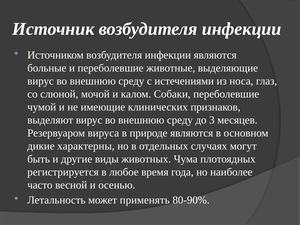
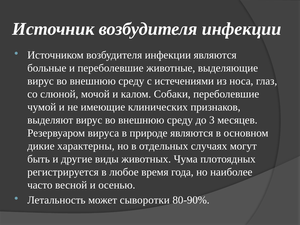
применять: применять -> сыворотки (145, 200)
